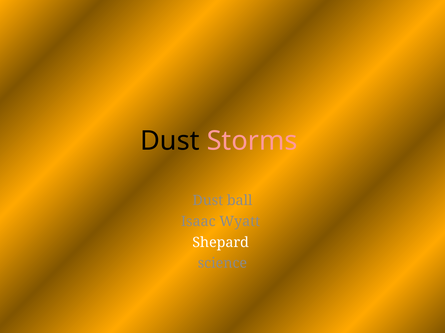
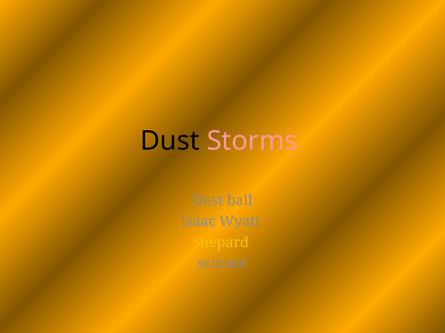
Shepard colour: white -> yellow (221, 243)
